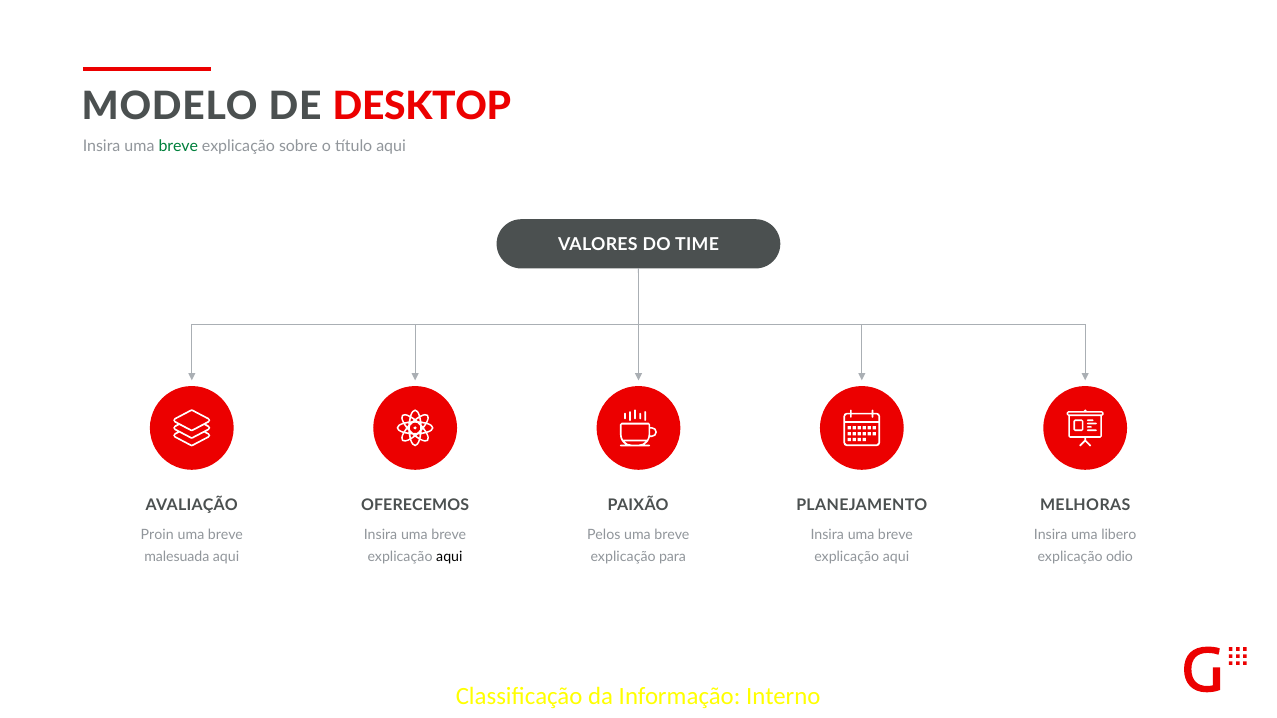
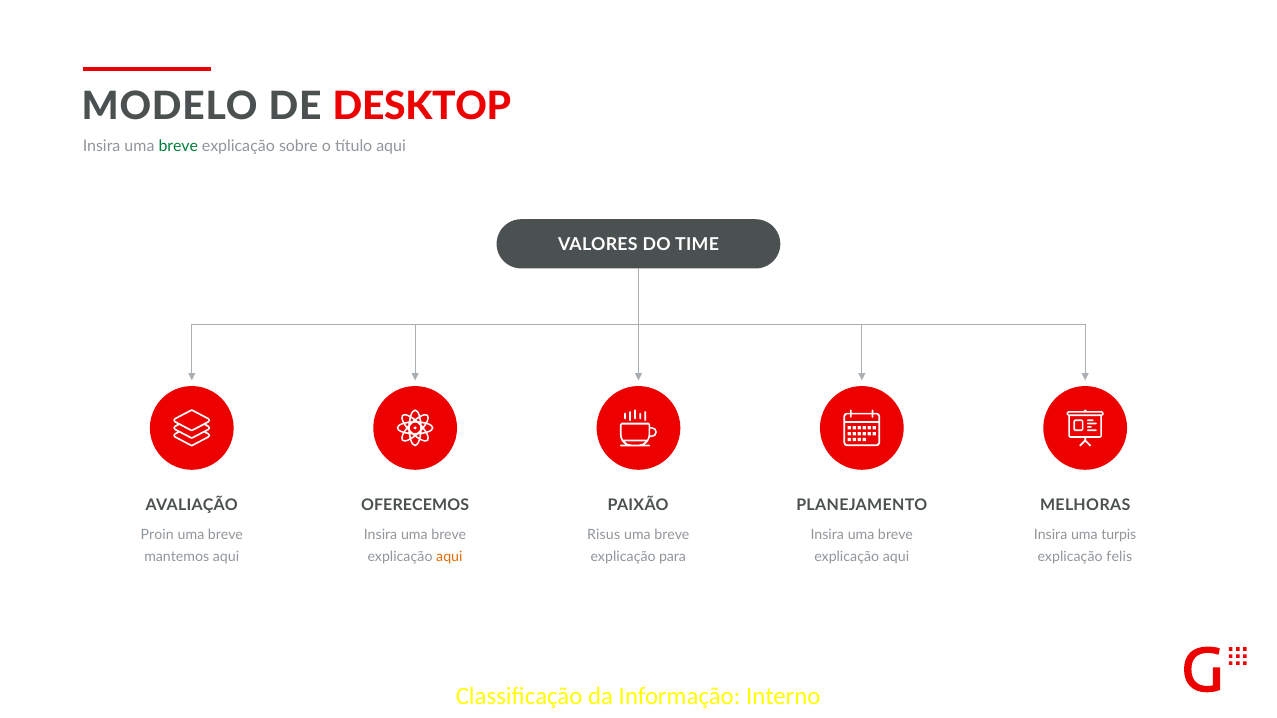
Pelos: Pelos -> Risus (604, 535)
libero: libero -> turpis (1119, 535)
malesuada: malesuada -> mantemos (177, 557)
aqui colour: black -> orange (449, 557)
odio: odio -> felis (1119, 557)
